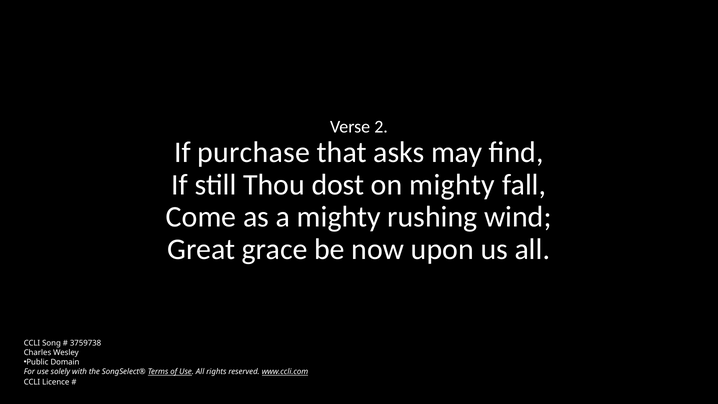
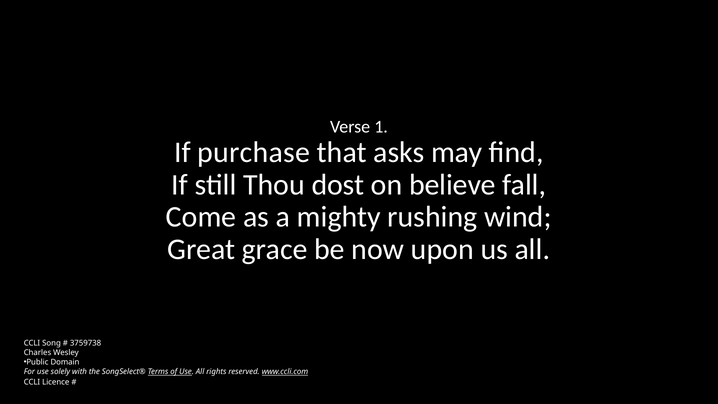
2: 2 -> 1 (381, 127)
on mighty: mighty -> believe (452, 185)
